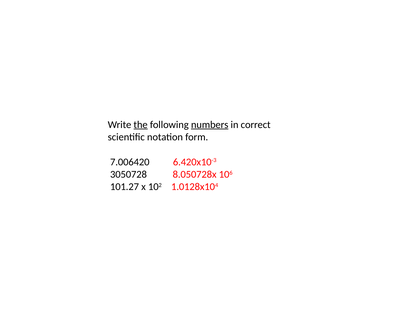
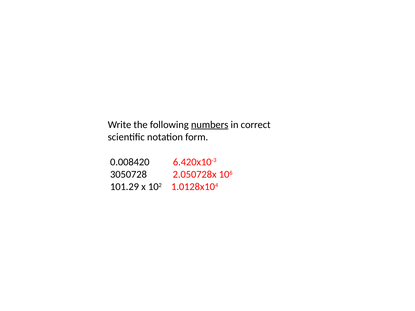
the underline: present -> none (141, 125)
7.006420: 7.006420 -> 0.008420 (130, 162)
8.050728x: 8.050728x -> 2.050728x (195, 175)
101.27: 101.27 -> 101.29 (125, 187)
